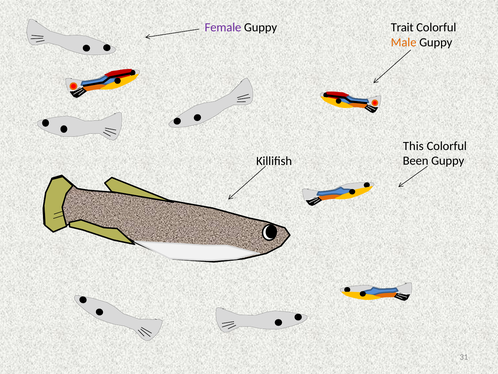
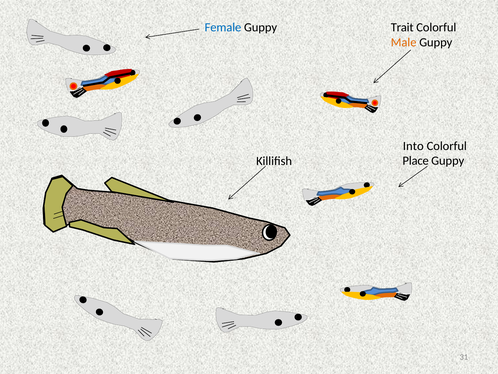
Female colour: purple -> blue (223, 27)
This: This -> Into (413, 146)
Been: Been -> Place (416, 161)
